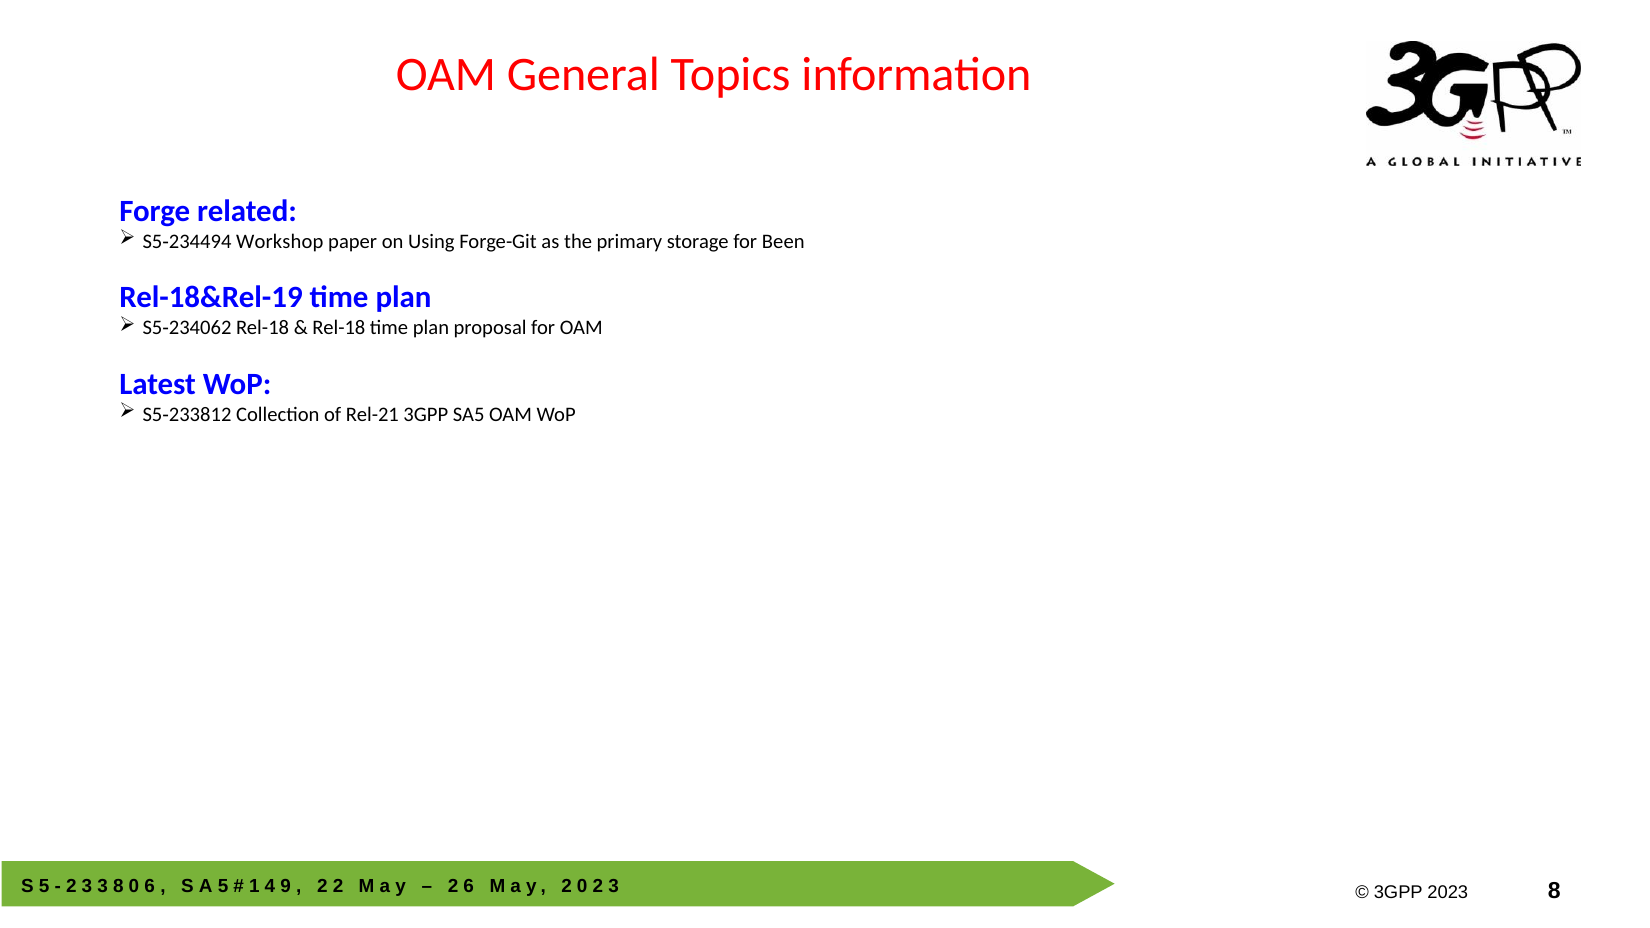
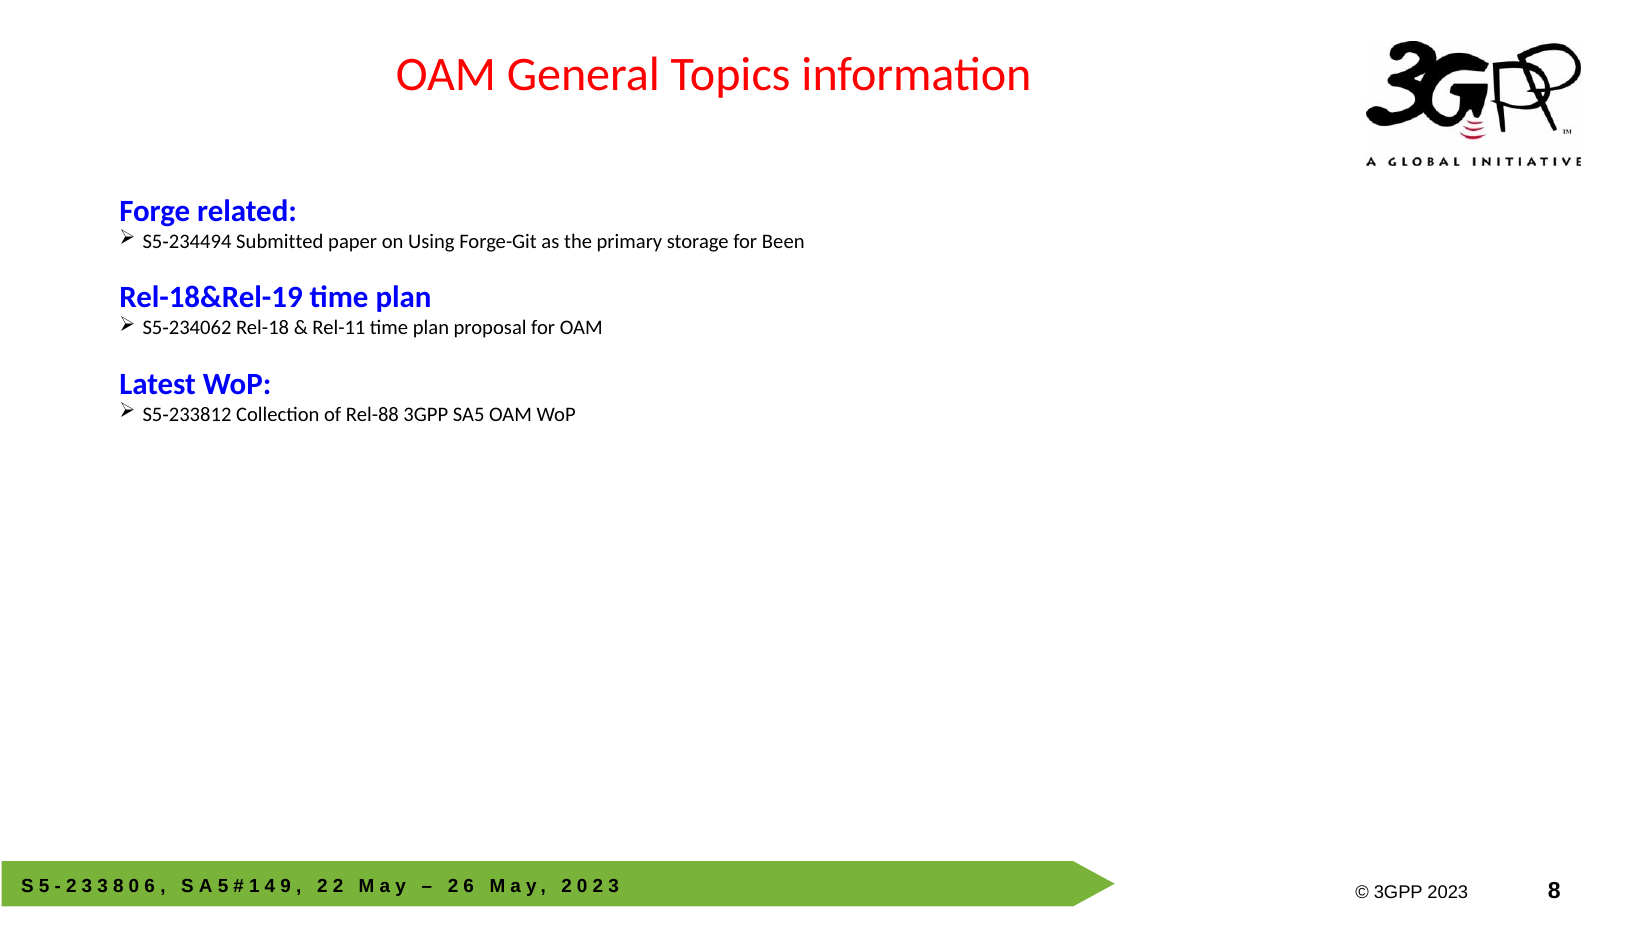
Workshop: Workshop -> Submitted (280, 241)
Rel-18: Rel-18 -> Rel-11 (339, 328)
Rel-21: Rel-21 -> Rel-88 (372, 414)
